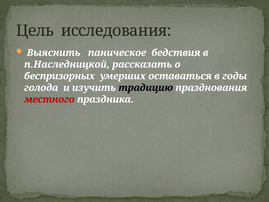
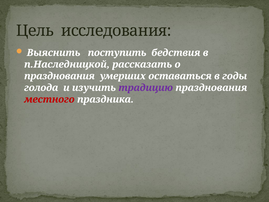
паническое: паническое -> поступить (117, 53)
беспризорных: беспризорных -> празднования (59, 76)
традицию colour: black -> purple (146, 88)
